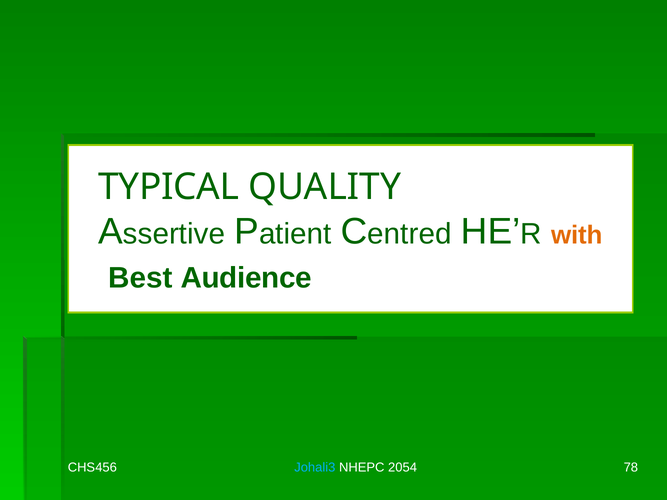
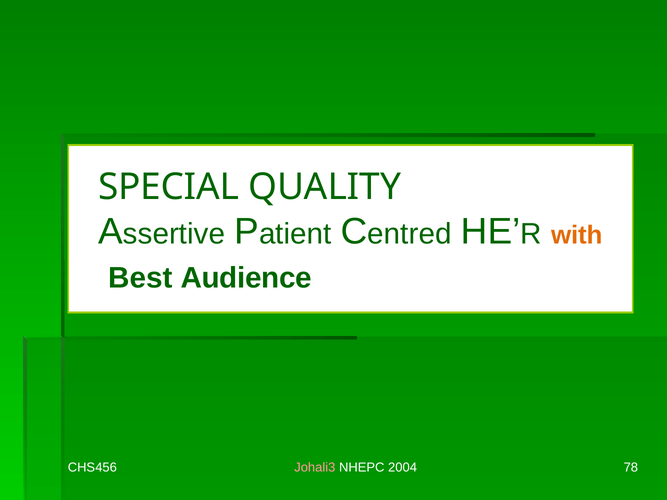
TYPICAL: TYPICAL -> SPECIAL (169, 187)
Johali3 colour: light blue -> pink (315, 468)
2054: 2054 -> 2004 (403, 468)
